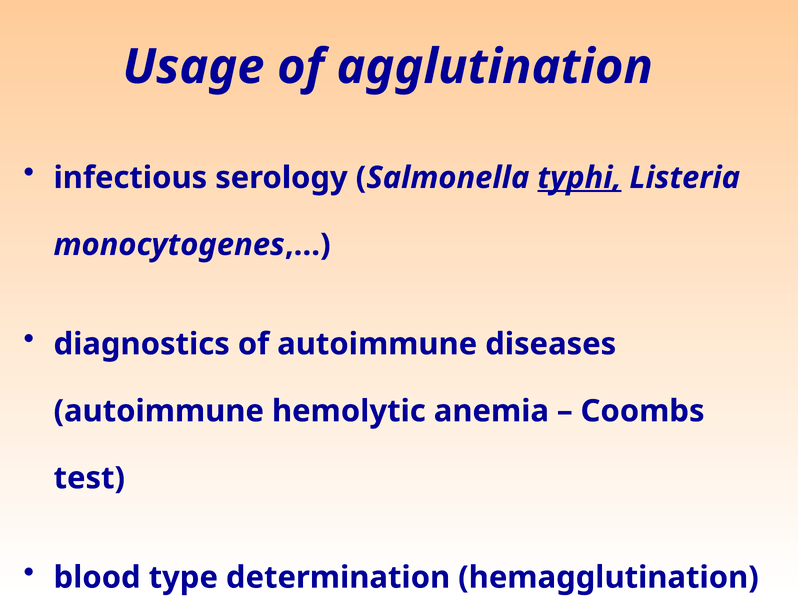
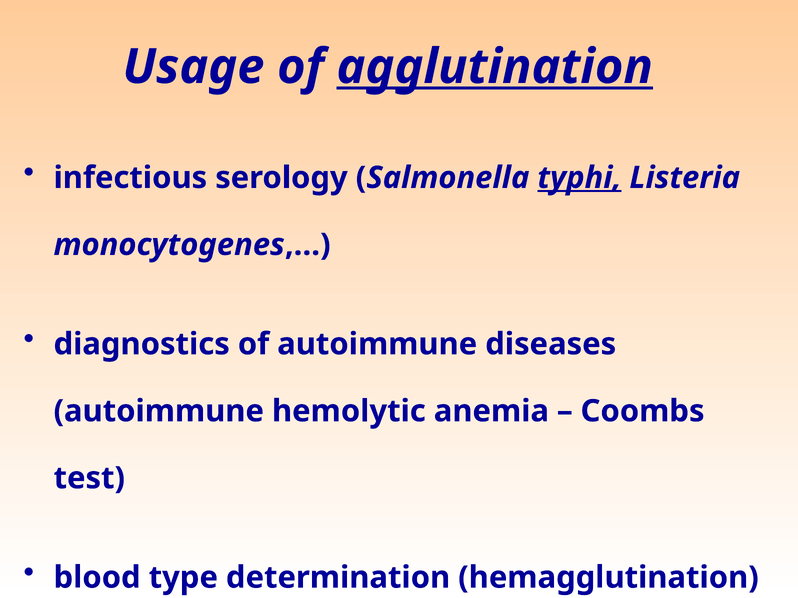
agglutination underline: none -> present (495, 67)
